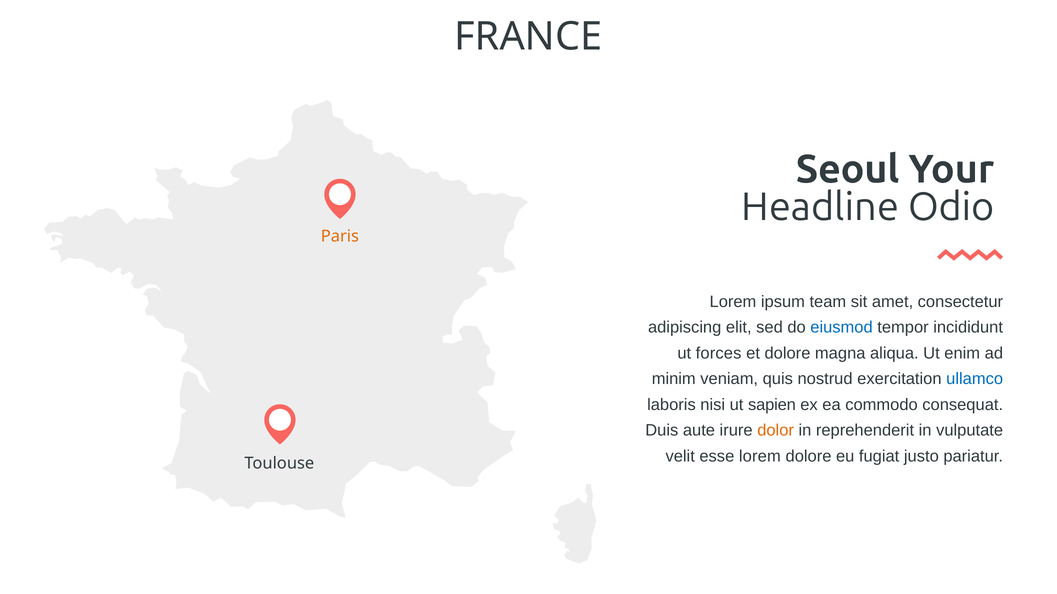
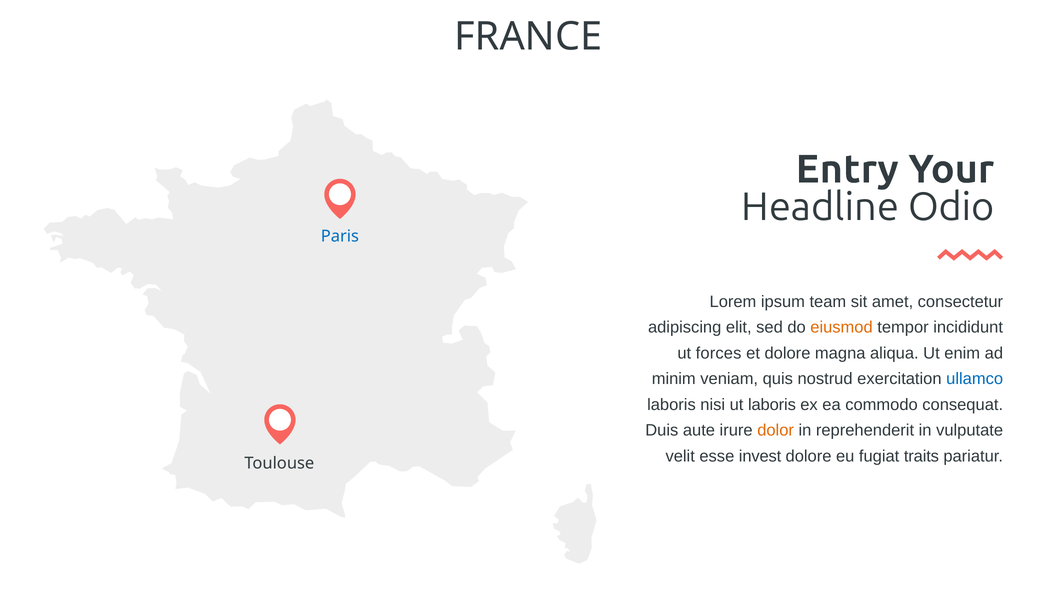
Seoul: Seoul -> Entry (847, 170)
Paris colour: orange -> blue (340, 236)
eiusmod colour: blue -> orange (842, 328)
ut sapien: sapien -> laboris (772, 405)
esse lorem: lorem -> invest (760, 457)
justo: justo -> traits (921, 457)
